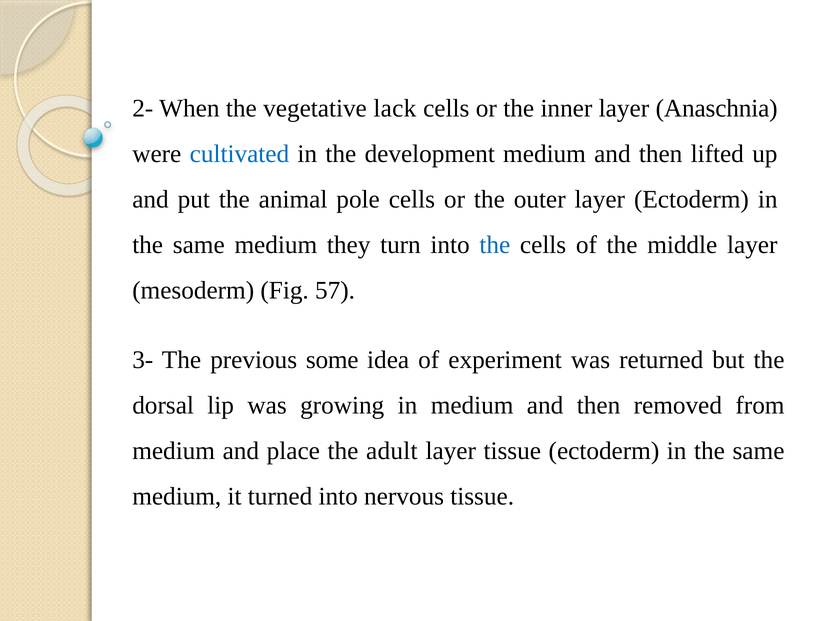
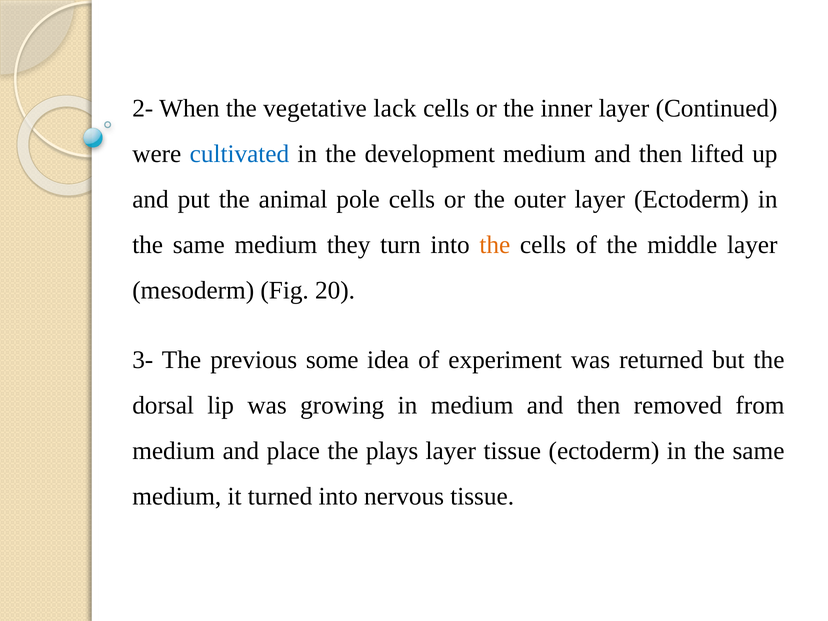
Anaschnia: Anaschnia -> Continued (717, 108)
the colour: blue -> orange (495, 245)
57: 57 -> 20 (335, 290)
adult: adult -> plays (392, 451)
